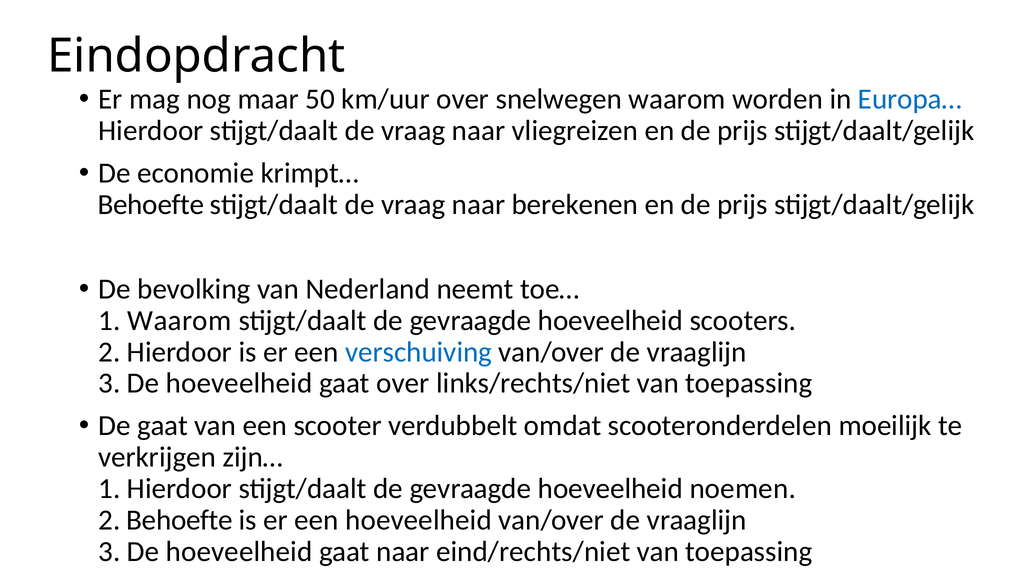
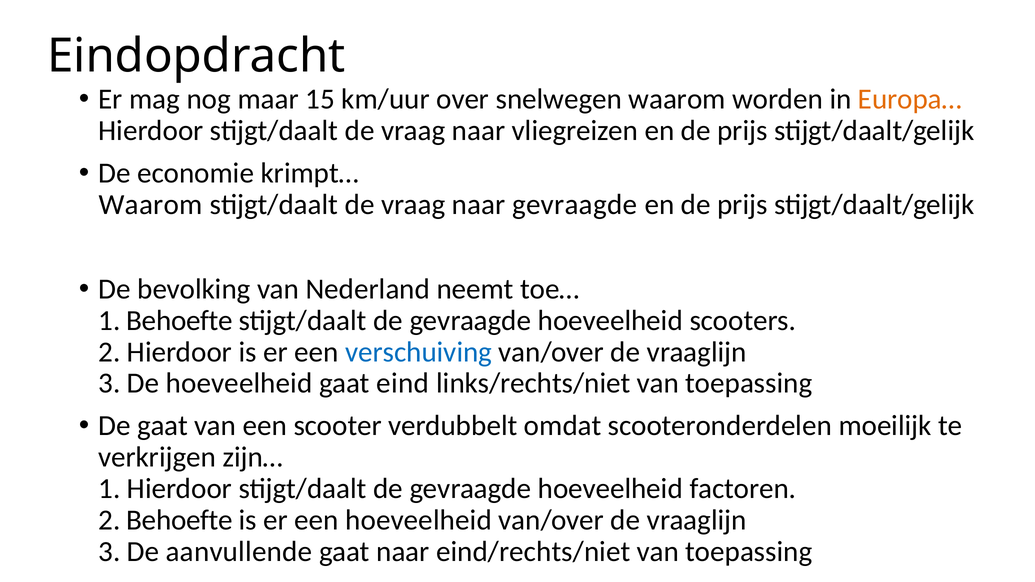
50: 50 -> 15 (320, 99)
Europa… colour: blue -> orange (910, 99)
Behoefte: Behoefte -> Waarom (151, 205)
naar berekenen: berekenen -> gevraagde (575, 205)
1 Waarom: Waarom -> Behoefte (180, 321)
gaat over: over -> eind (403, 383)
noemen: noemen -> factoren (743, 489)
hoeveelheid: hoeveelheid -> aanvullende (239, 552)
